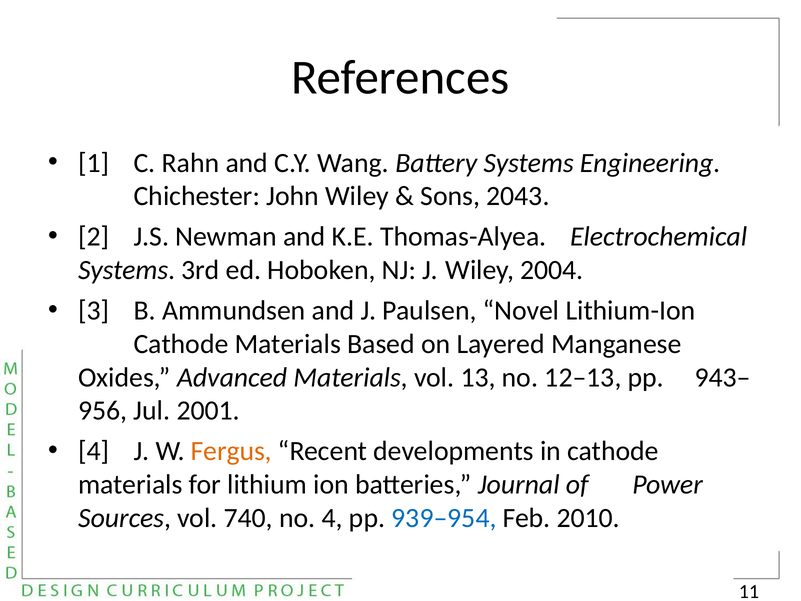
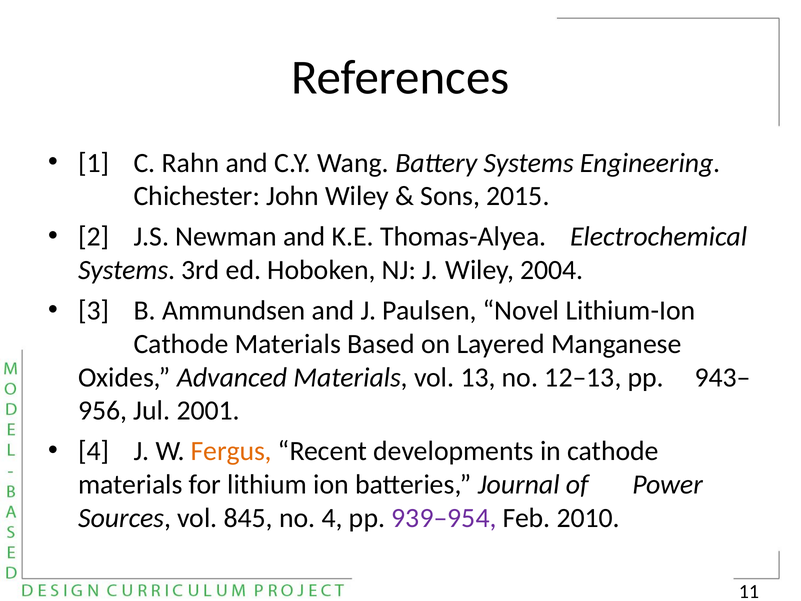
2043: 2043 -> 2015 (518, 196)
740: 740 -> 845 (248, 518)
939–954 colour: blue -> purple (444, 518)
